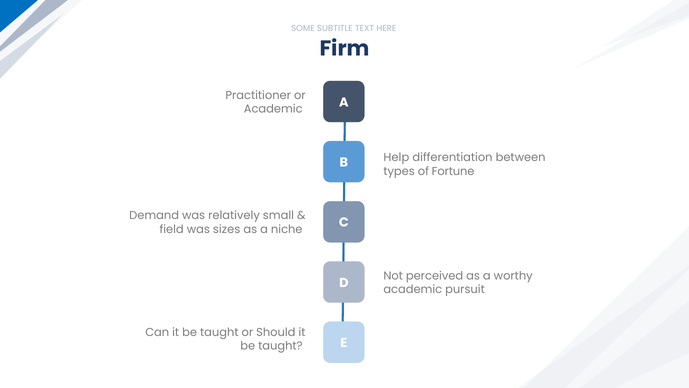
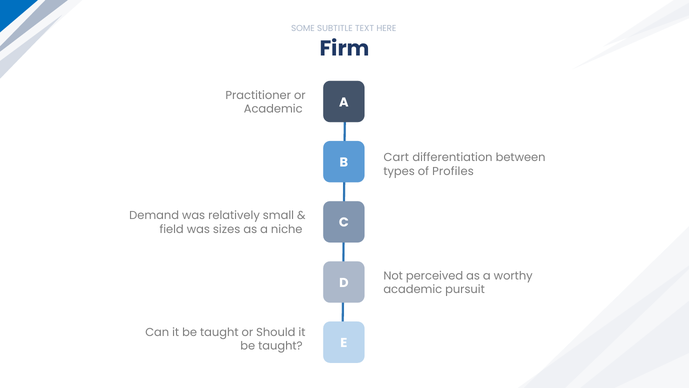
Help: Help -> Cart (396, 157)
Fortune: Fortune -> Profiles (453, 171)
